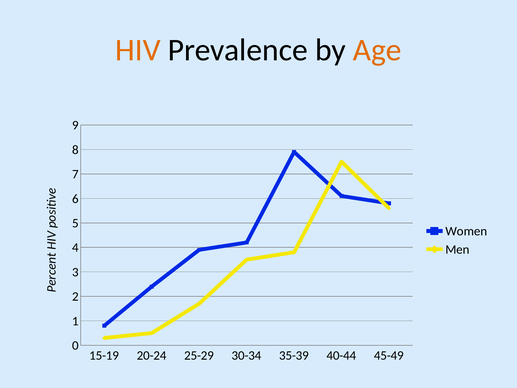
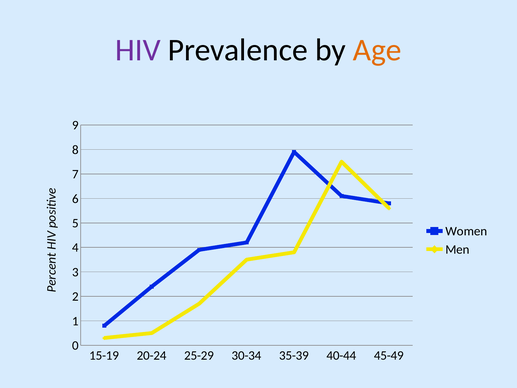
HIV colour: orange -> purple (138, 50)
